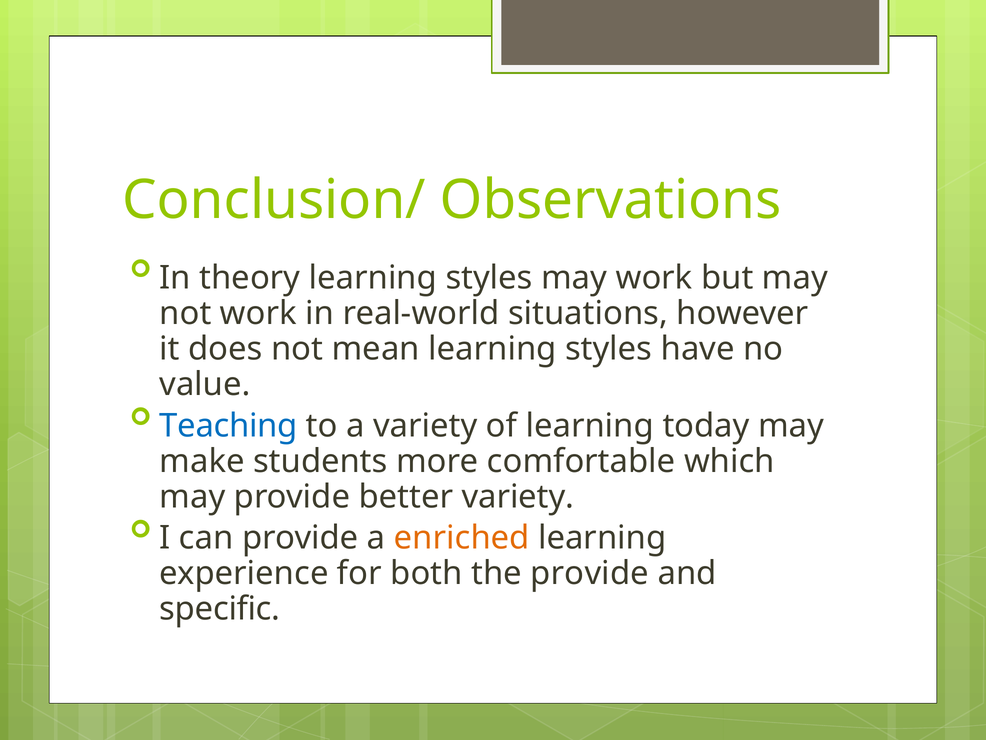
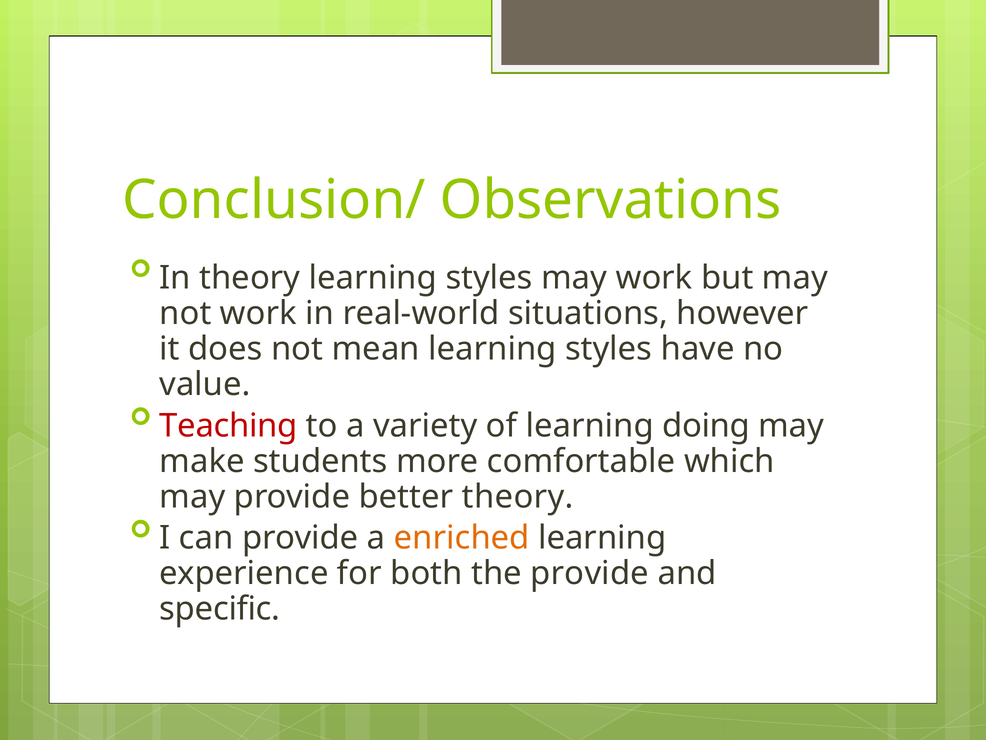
Teaching colour: blue -> red (229, 425)
today: today -> doing (706, 425)
better variety: variety -> theory (518, 496)
